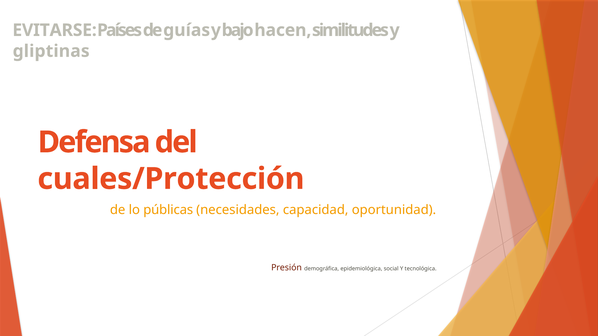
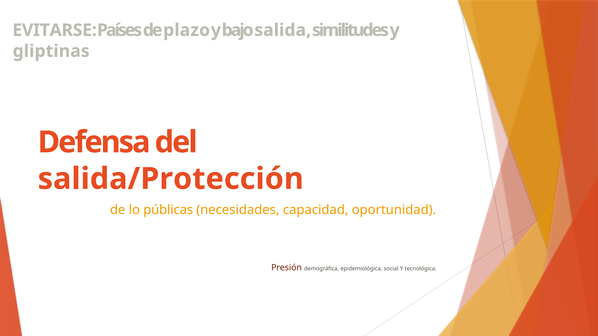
guías: guías -> plazo (187, 30)
hacen: hacen -> salida (283, 30)
cuales/Protección: cuales/Protección -> salida/Protección (171, 179)
